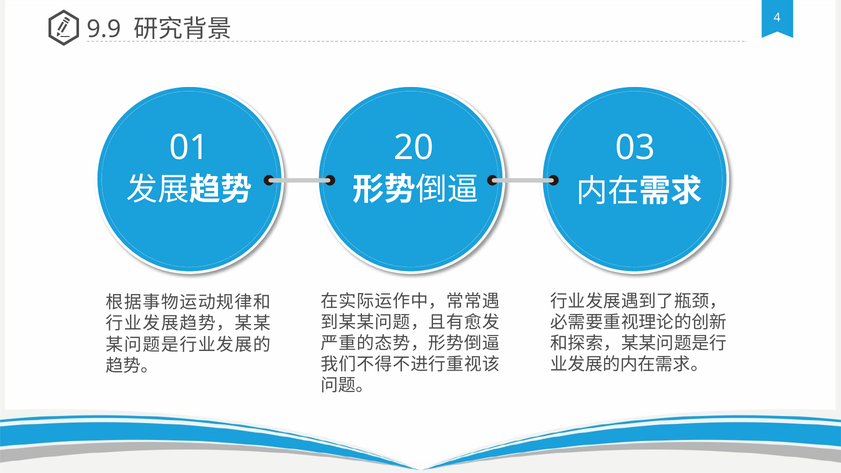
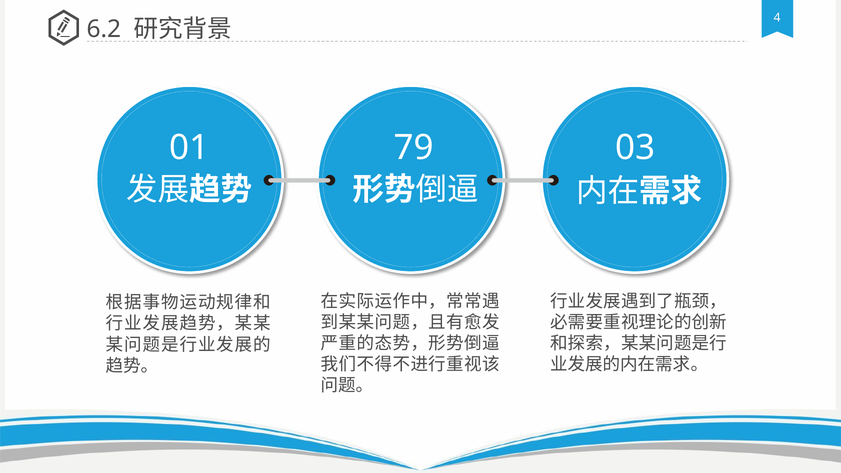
9.9: 9.9 -> 6.2 (104, 29)
20: 20 -> 79 (414, 148)
